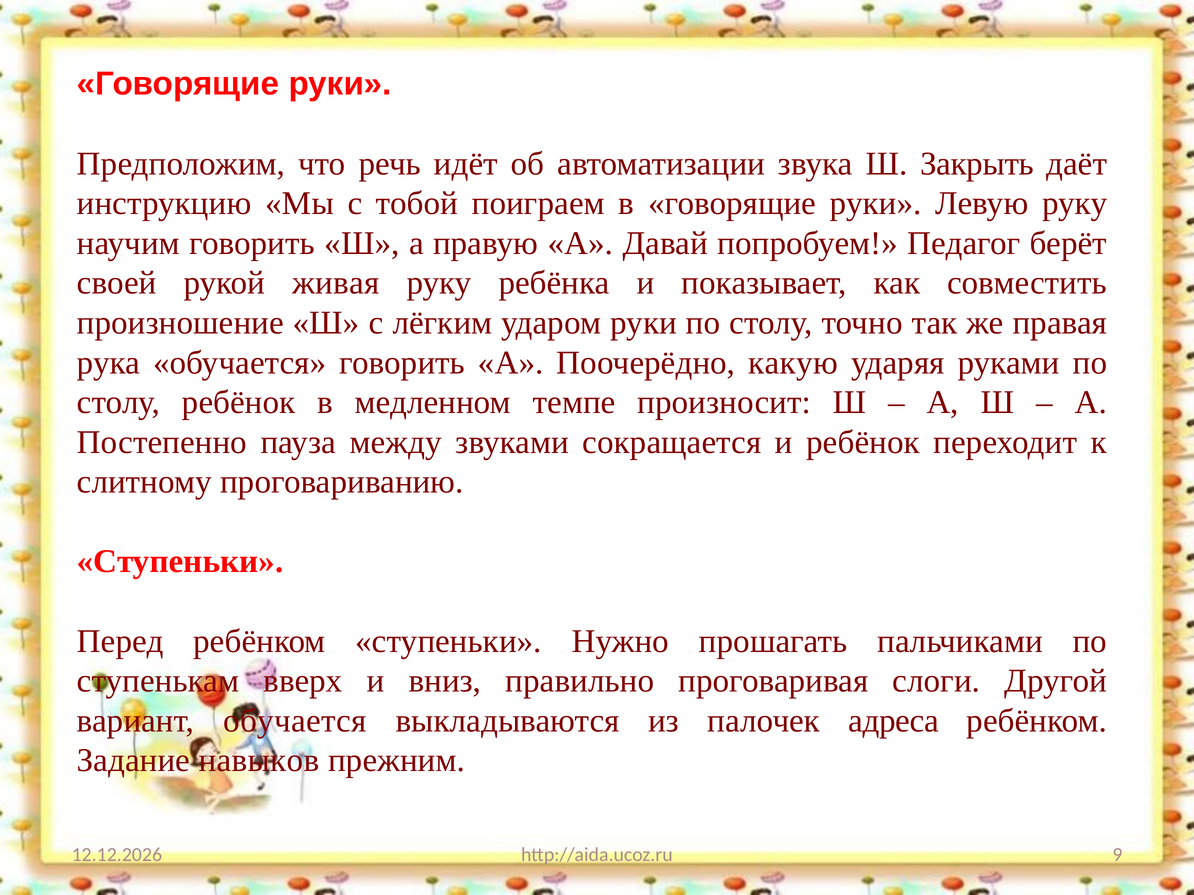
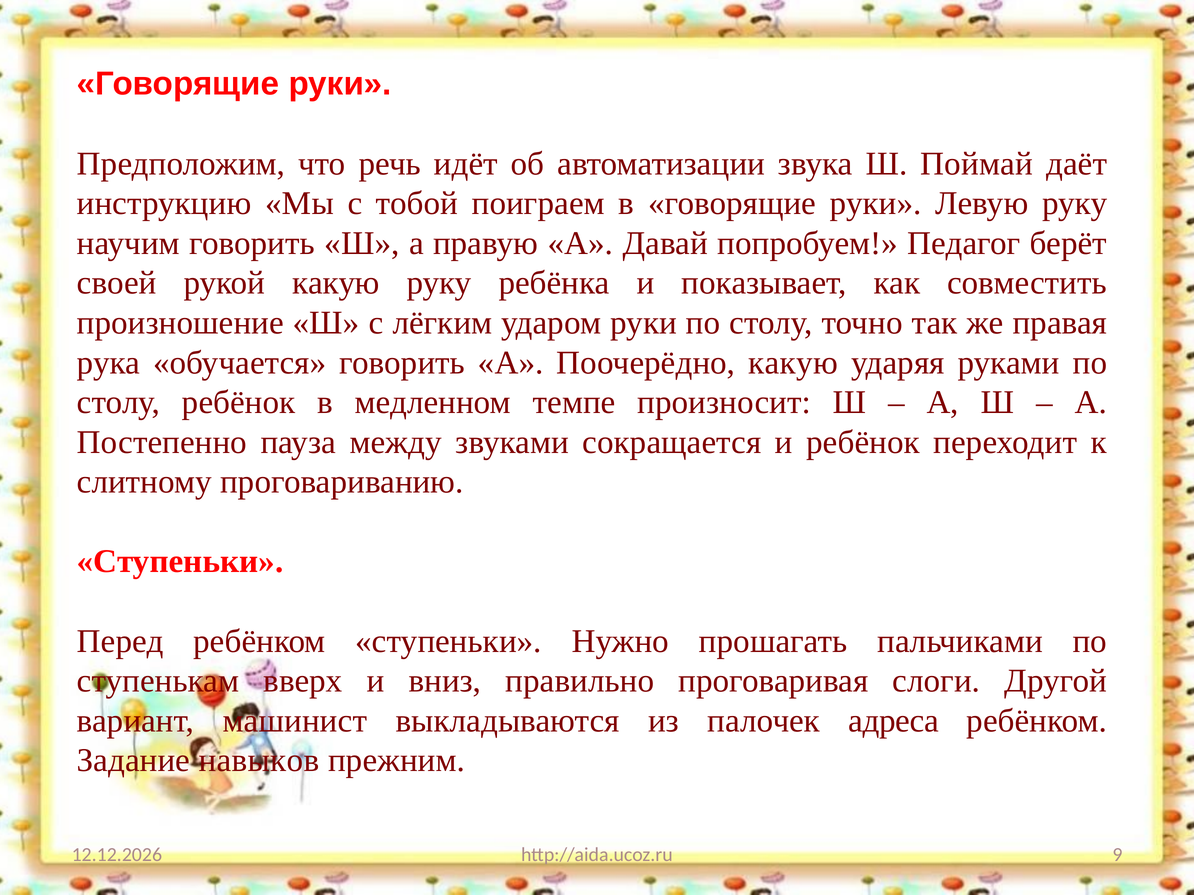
Закрыть: Закрыть -> Поймай (977, 164)
рукой живая: живая -> какую (336, 283)
вариант обучается: обучается -> машинист (295, 721)
